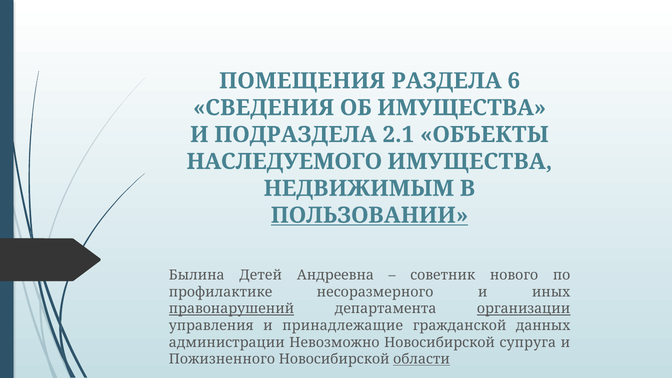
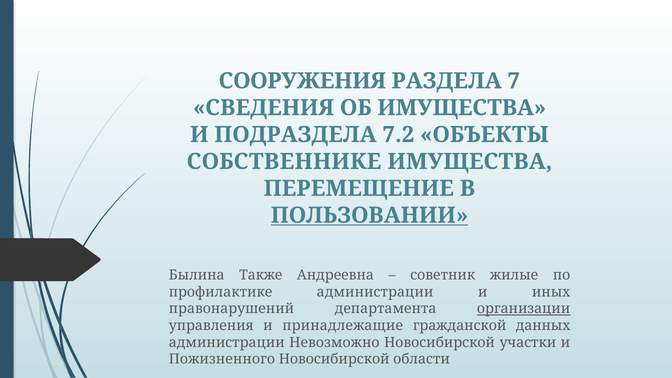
ПОМЕЩЕНИЯ: ПОМЕЩЕНИЯ -> СООРУЖЕНИЯ (302, 81)
6: 6 -> 7 (514, 81)
2.1: 2.1 -> 7.2 (398, 135)
НАСЛЕДУЕМОГО: НАСЛЕДУЕМОГО -> СОБСТВЕННИКЕ (284, 162)
НЕДВИЖИМЫМ: НЕДВИЖИМЫМ -> ПЕРЕМЕЩЕНИЕ (359, 188)
Детей: Детей -> Также (261, 275)
нового: нового -> жилые (514, 275)
профилактике несоразмерного: несоразмерного -> администрации (375, 292)
правонарушений underline: present -> none (232, 309)
супруга: супруга -> участки (528, 342)
области underline: present -> none (422, 359)
